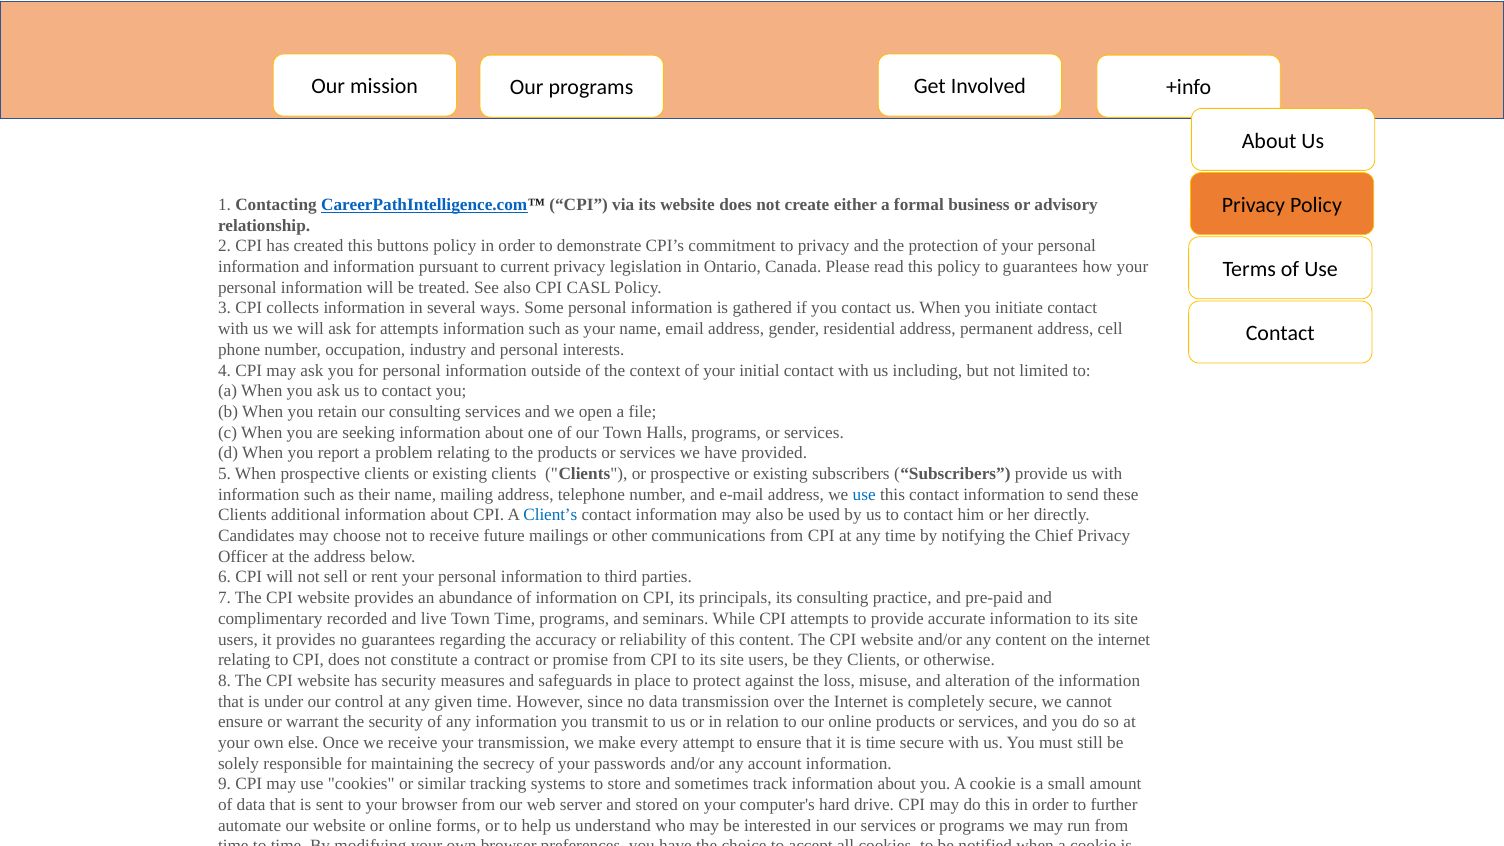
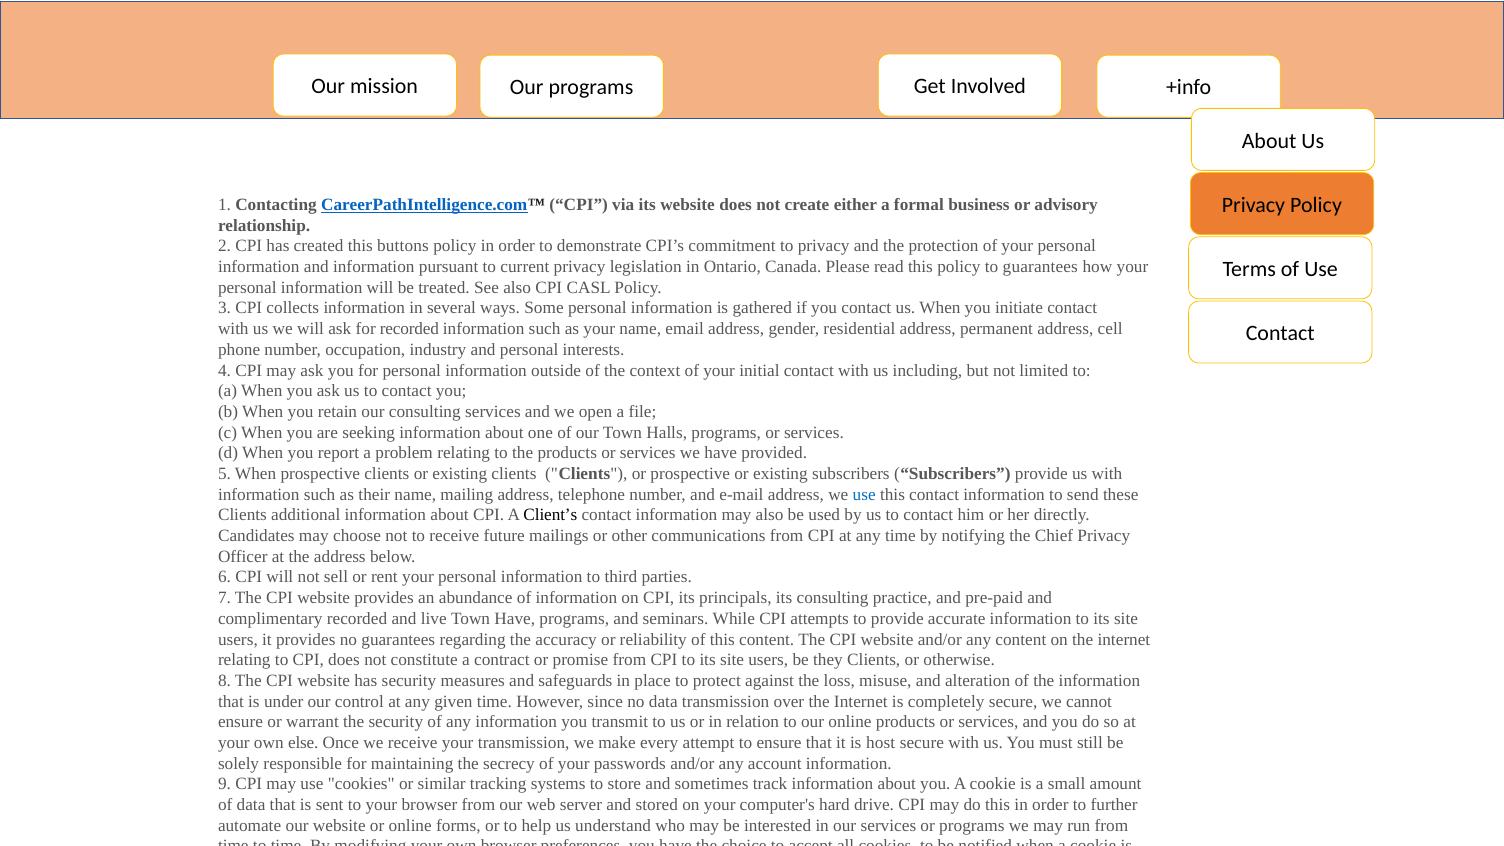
for attempts: attempts -> recorded (409, 329)
Client’s colour: blue -> black (550, 515)
Town Time: Time -> Have (515, 619)
is time: time -> host (881, 743)
